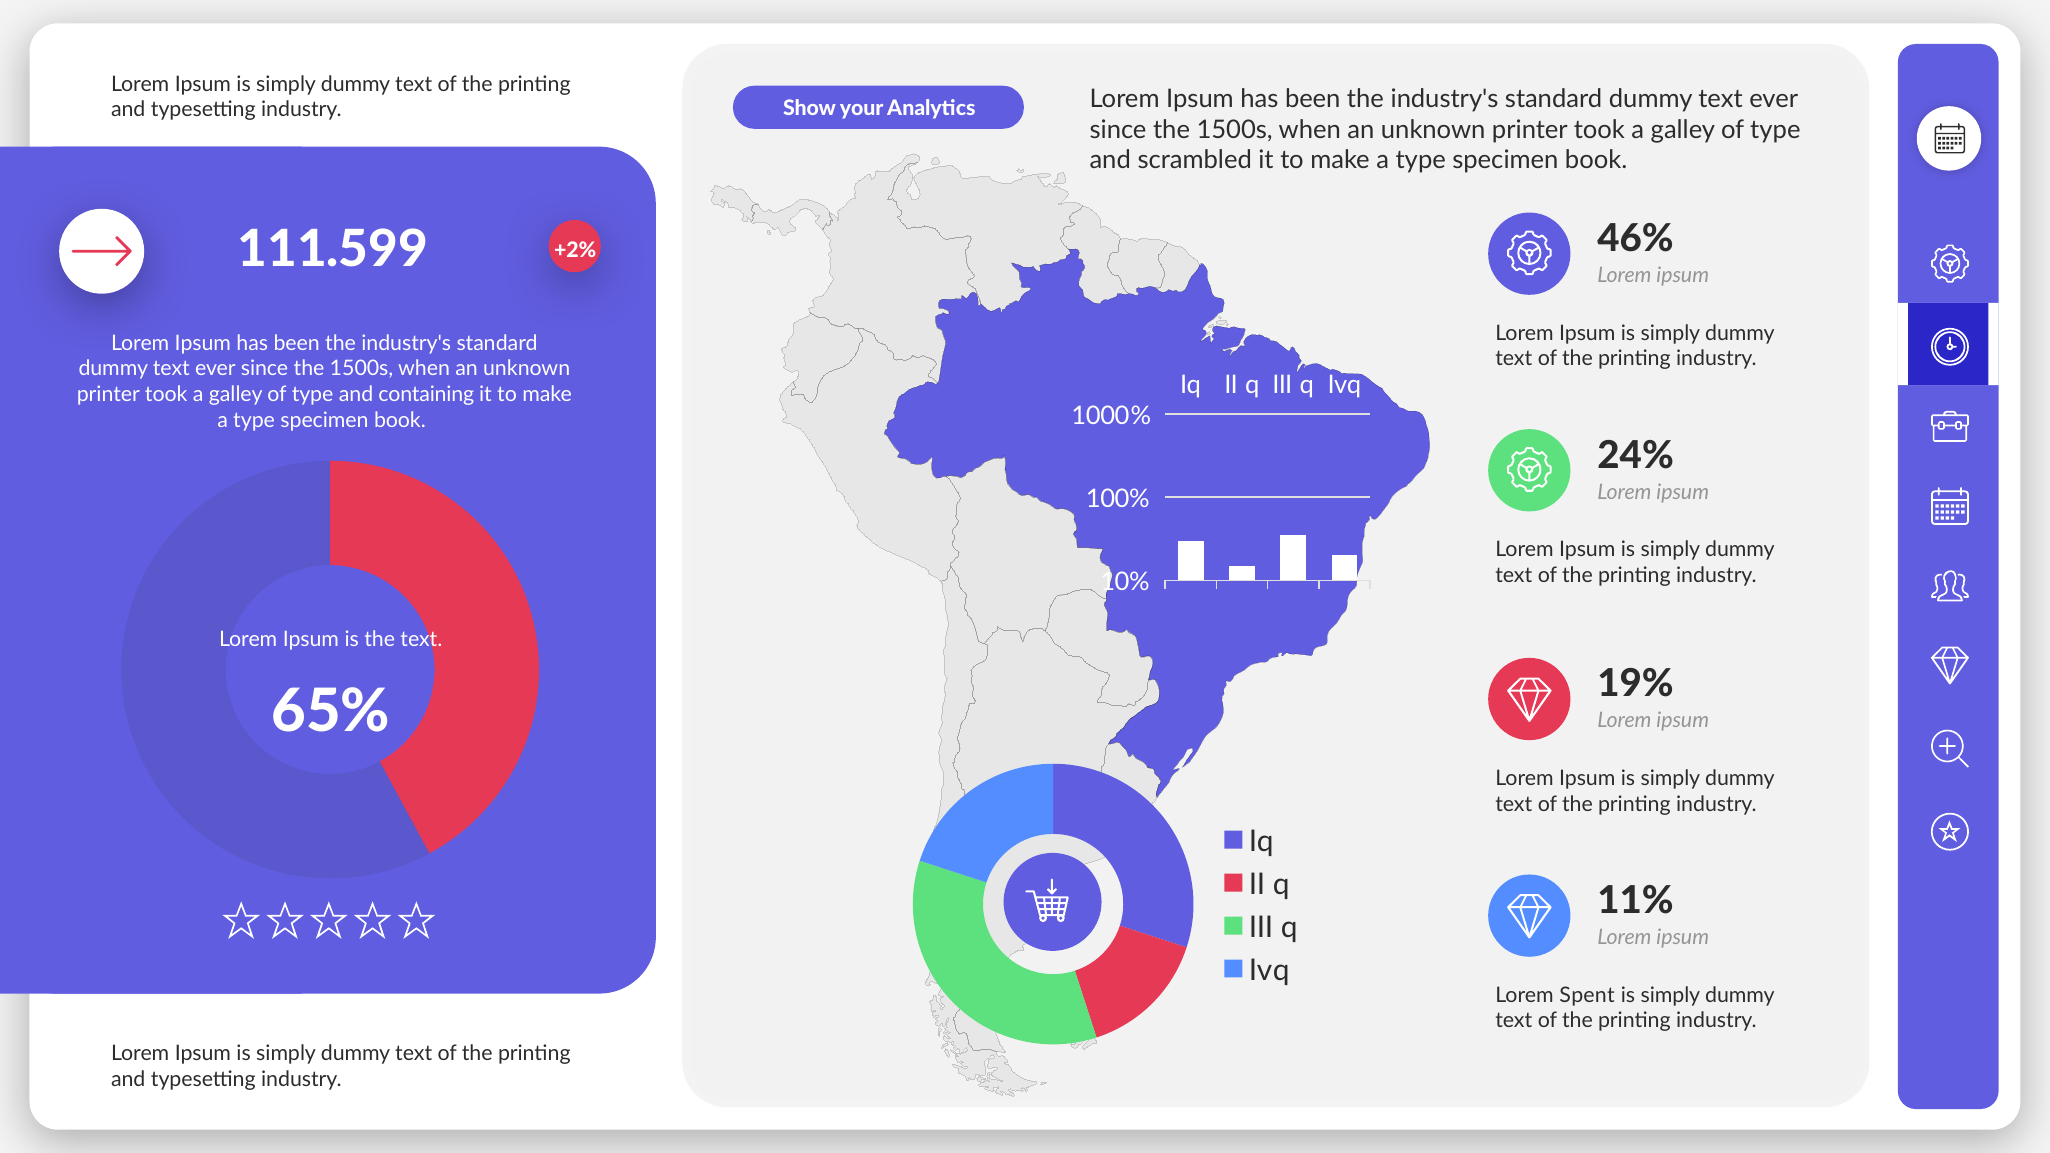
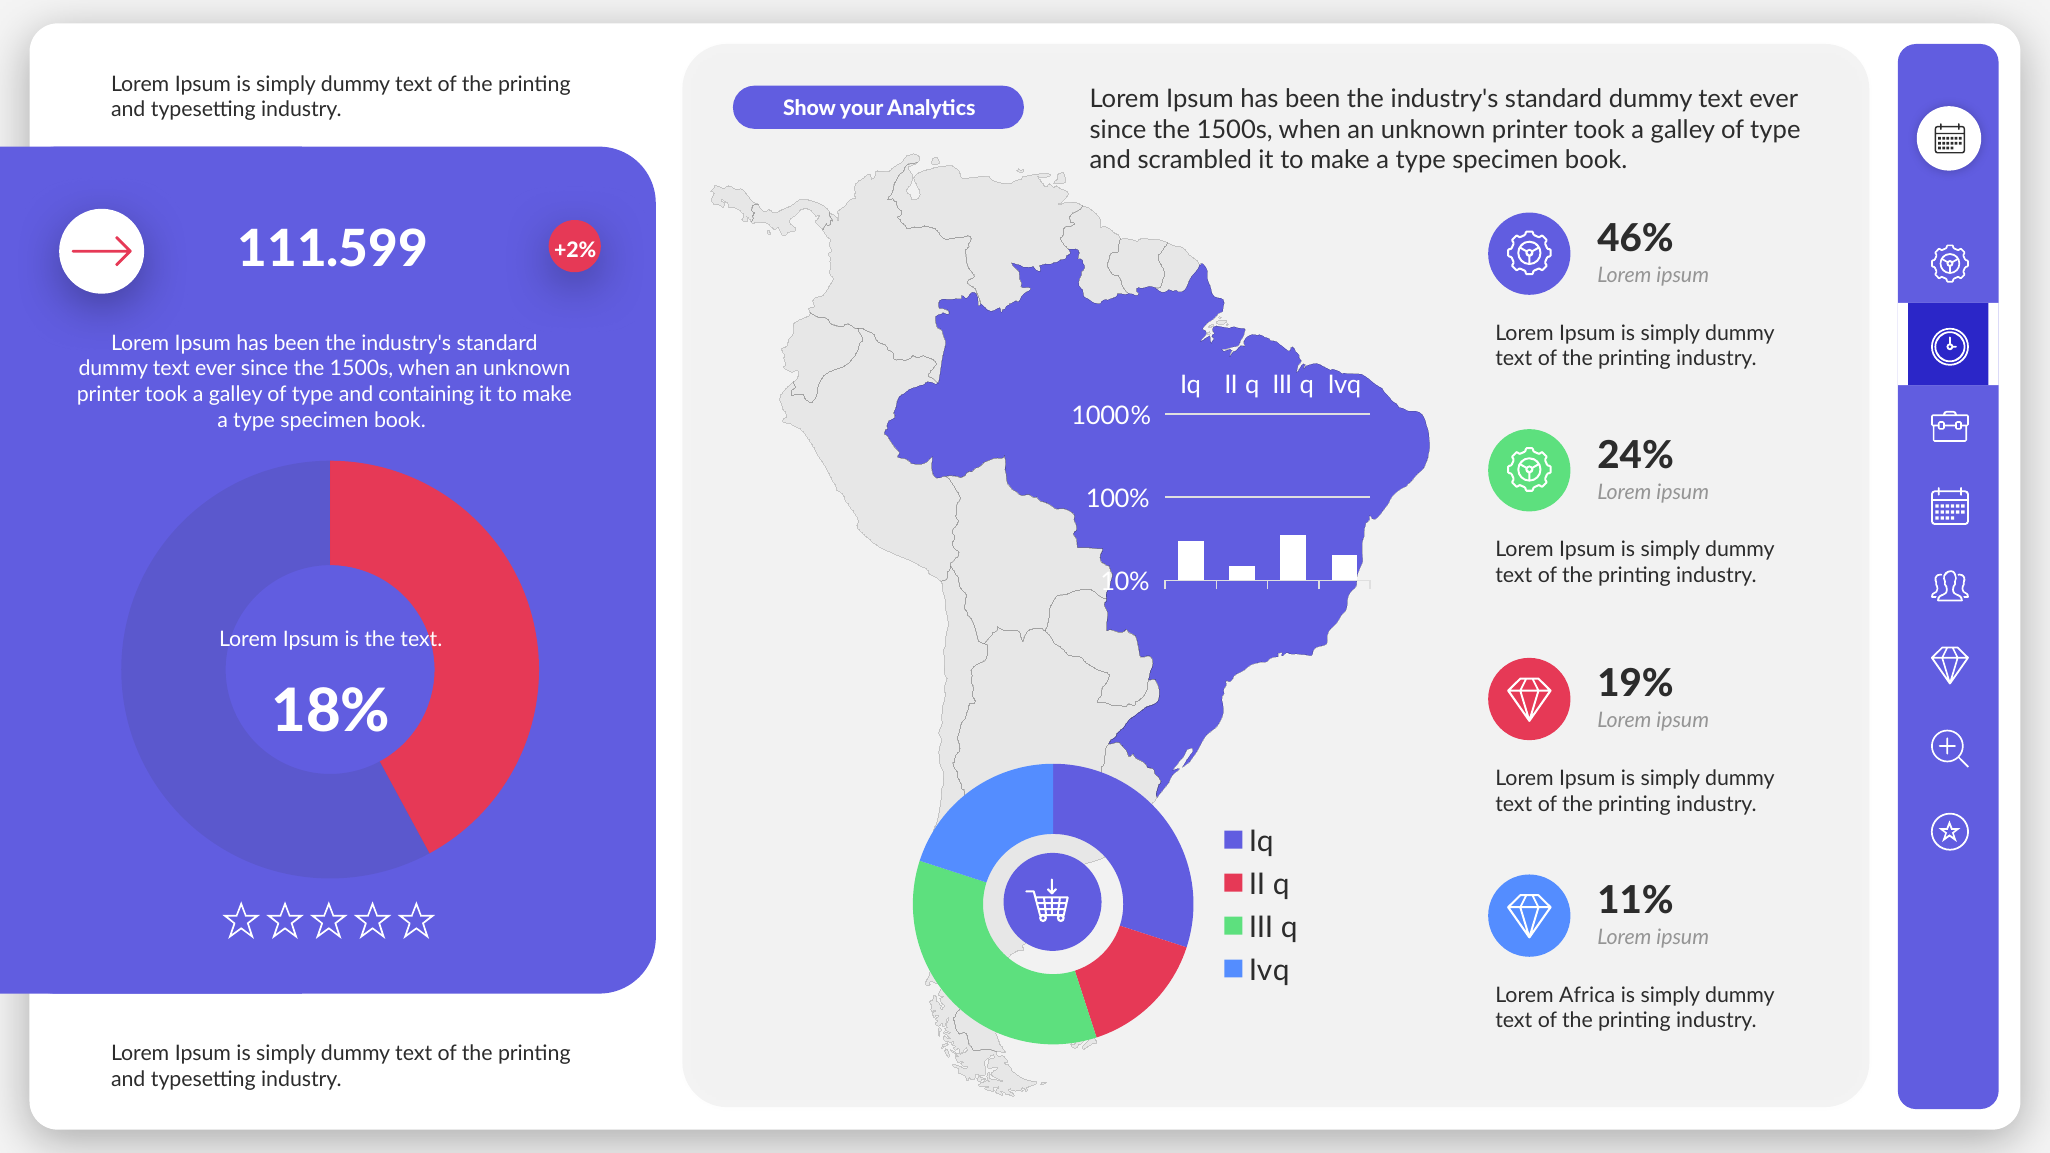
65%: 65% -> 18% (331, 712)
Spent: Spent -> Africa (1587, 995)
